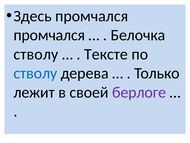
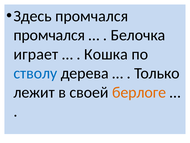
стволу: стволу -> играет (36, 54)
Тексте: Тексте -> Кошка (106, 54)
берлоге colour: purple -> orange (139, 92)
